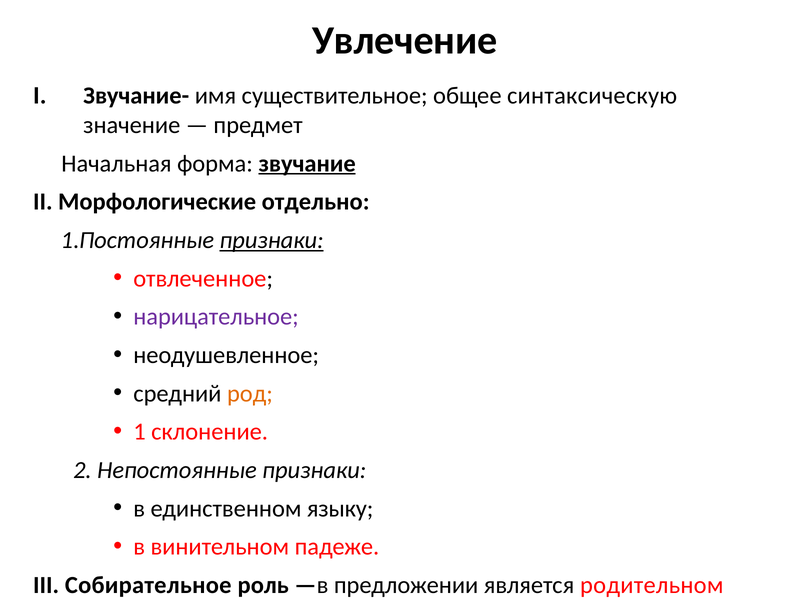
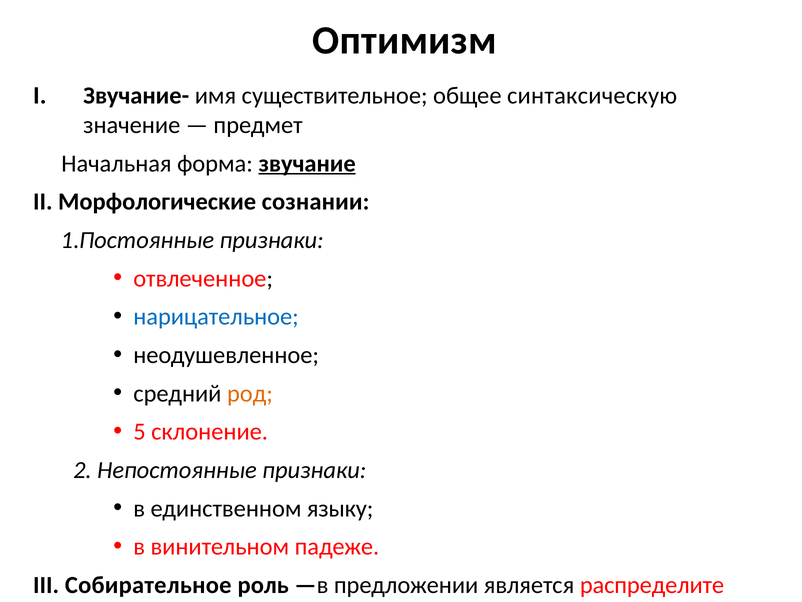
Увлечение: Увлечение -> Оптимизм (405, 40)
отдельно: отдельно -> сознании (316, 202)
признаки underline: present -> none (272, 240)
нарицательное colour: purple -> blue (216, 317)
1: 1 -> 5 (140, 431)
родительном: родительном -> распределите (652, 585)
